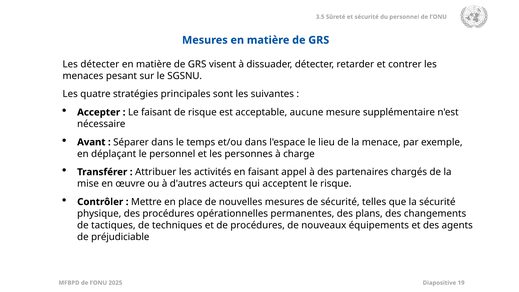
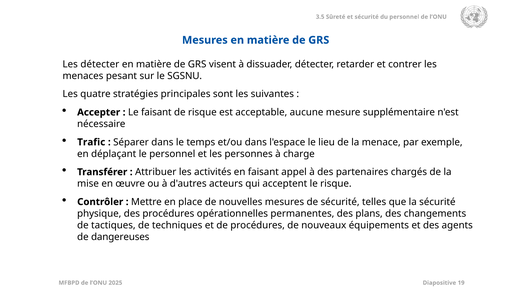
Avant: Avant -> Trafic (91, 142)
préjudiciable: préjudiciable -> dangereuses (120, 237)
